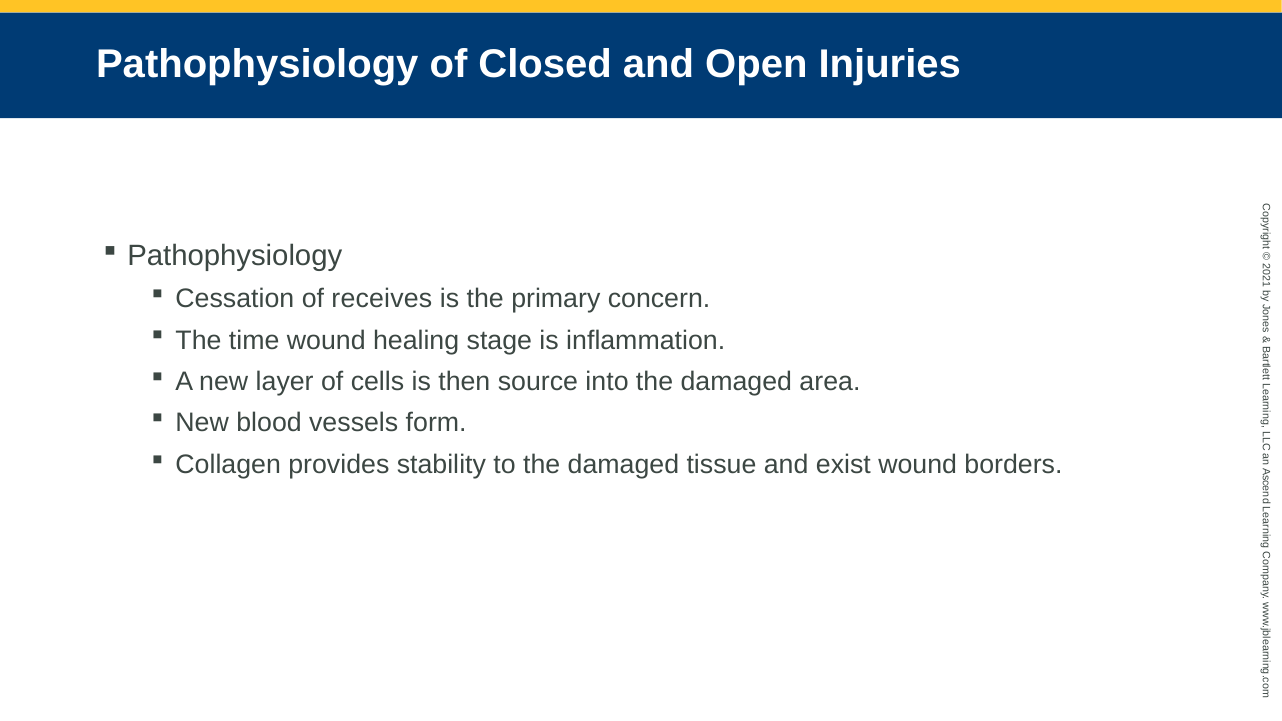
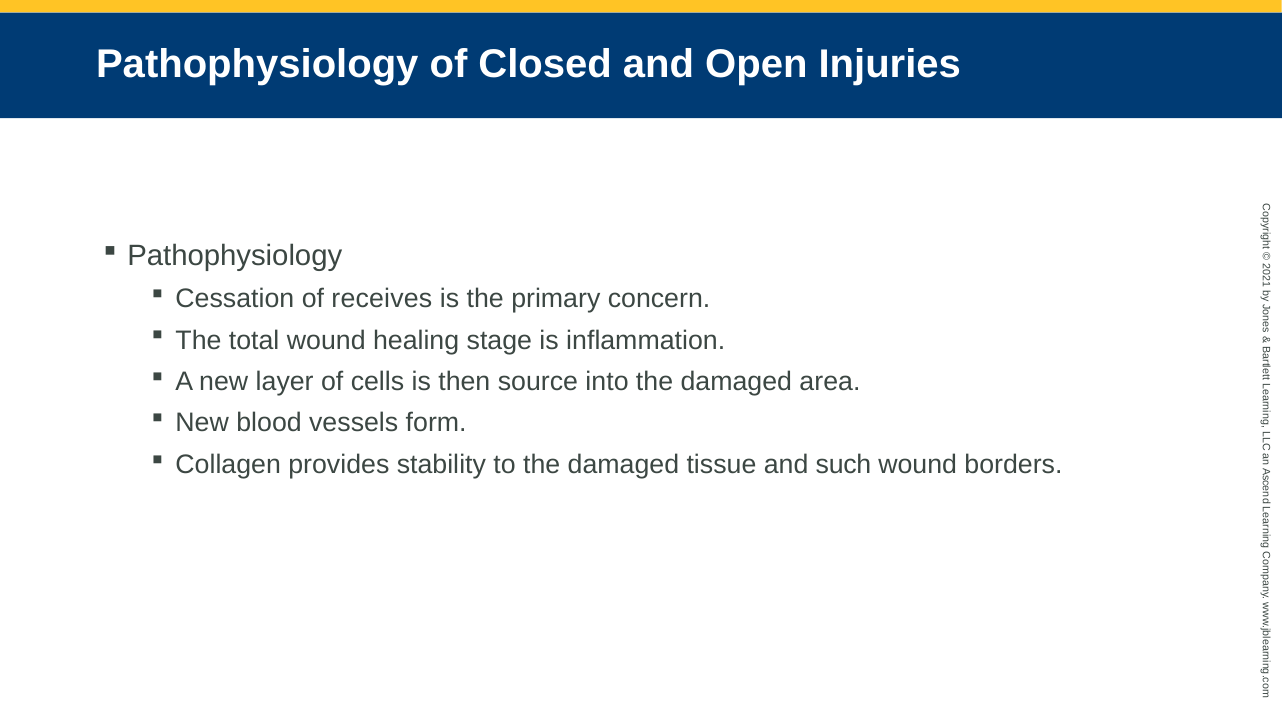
time: time -> total (254, 340)
exist: exist -> such (844, 465)
